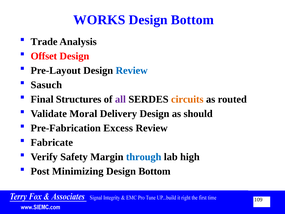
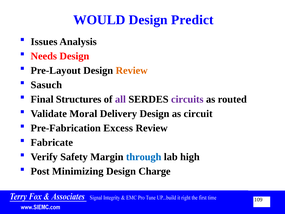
WORKS: WORKS -> WOULD (99, 20)
Bottom: Bottom -> Predict (192, 20)
Trade: Trade -> Issues (44, 42)
Offset: Offset -> Needs (44, 56)
Review colour: blue -> orange (132, 70)
circuits colour: orange -> purple (187, 99)
should: should -> circuit (198, 114)
Bottom: Bottom -> Charge (155, 171)
